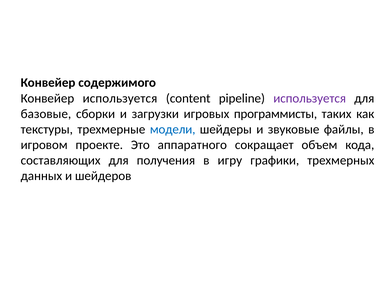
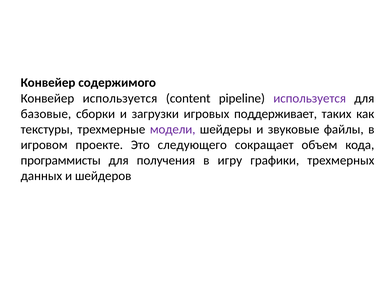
программисты: программисты -> поддерживает (276, 114)
модели colour: blue -> purple (173, 130)
аппаратного: аппаратного -> следующего (192, 145)
составляющих: составляющих -> программисты (61, 161)
